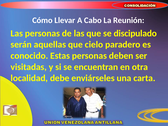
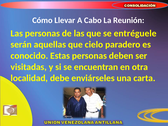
discipulado: discipulado -> entréguele (135, 33)
